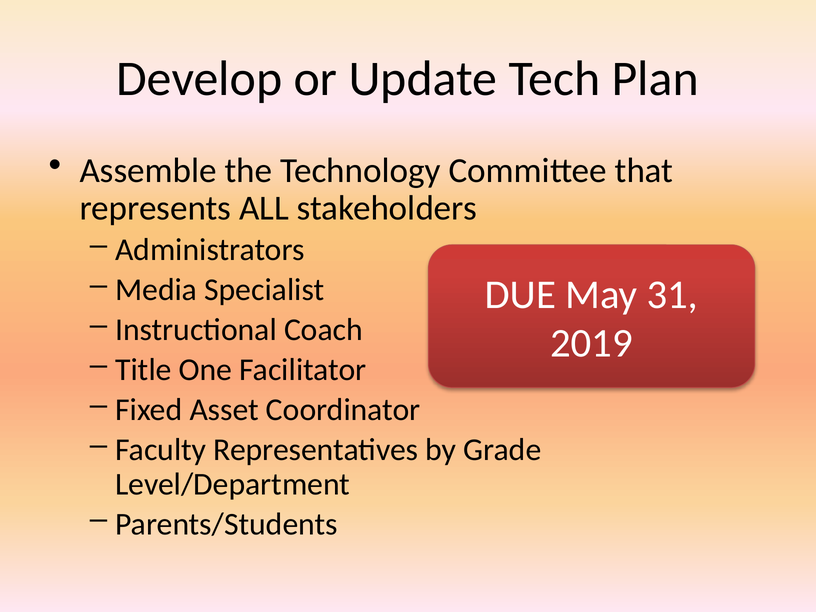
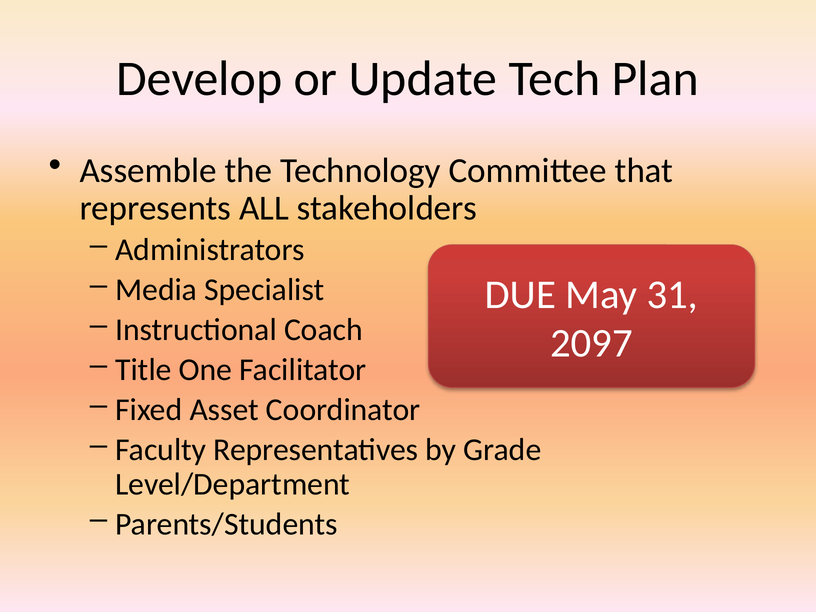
2019: 2019 -> 2097 (591, 344)
